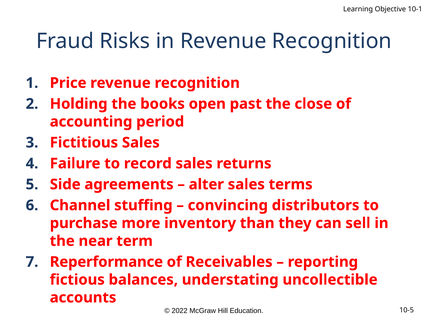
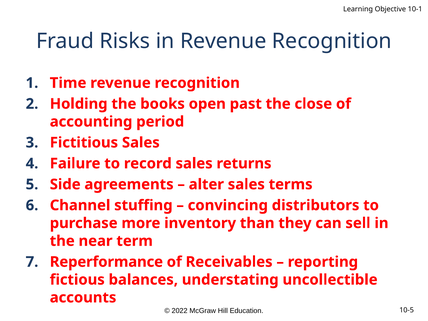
Price: Price -> Time (68, 83)
